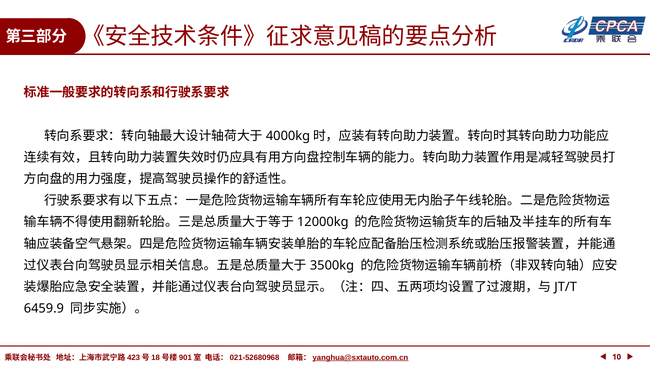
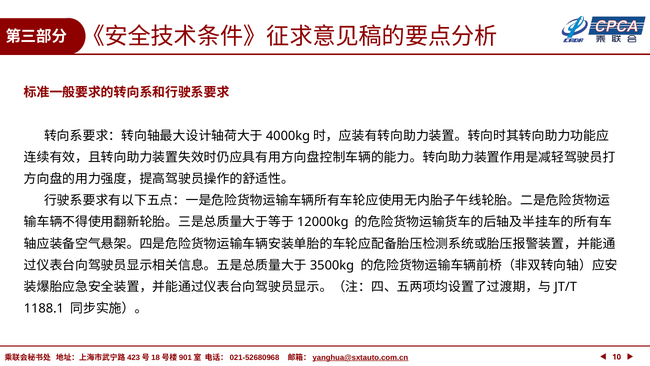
6459.9: 6459.9 -> 1188.1 (44, 308)
